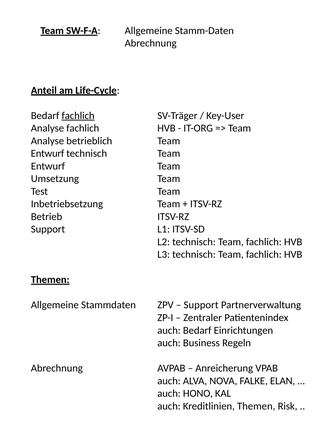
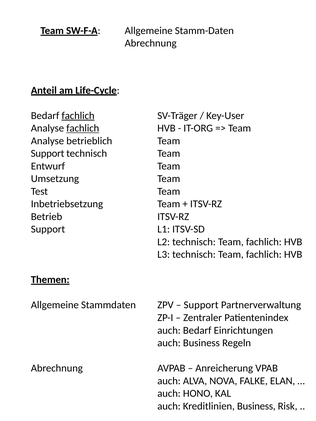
fachlich underline: none -> present (83, 128)
Entwurf: Entwurf -> Support (48, 154)
Kreditlinien Themen: Themen -> Business (256, 406)
